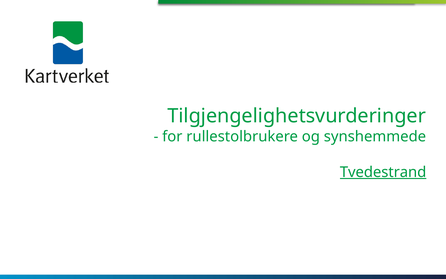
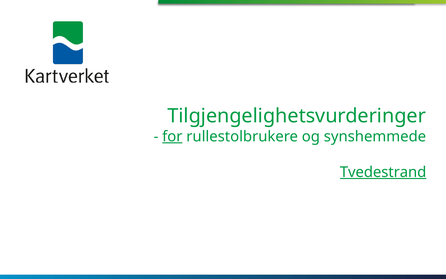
for underline: none -> present (172, 136)
